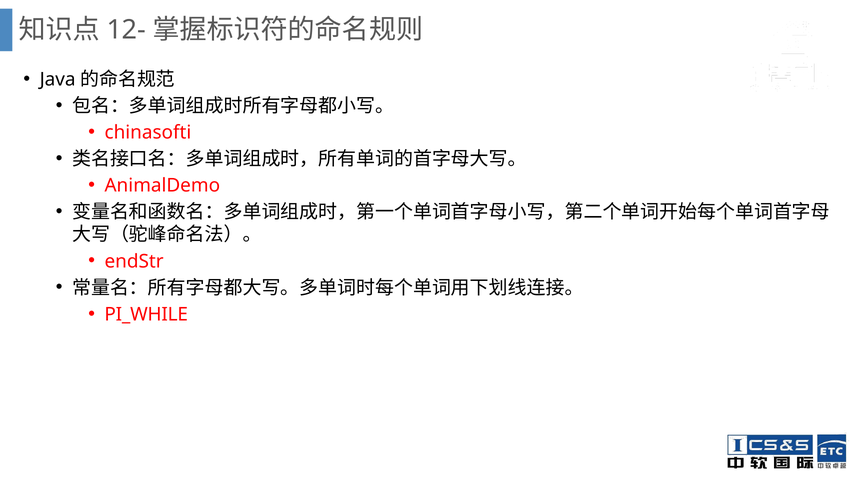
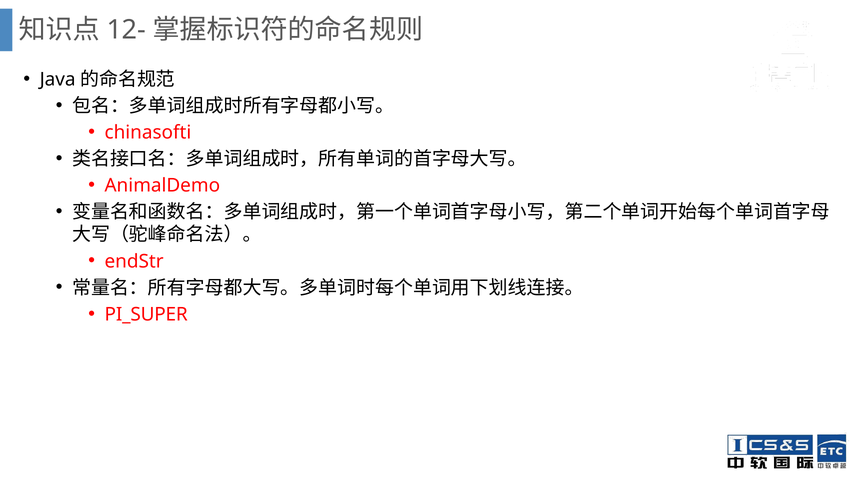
PI_WHILE: PI_WHILE -> PI_SUPER (146, 314)
